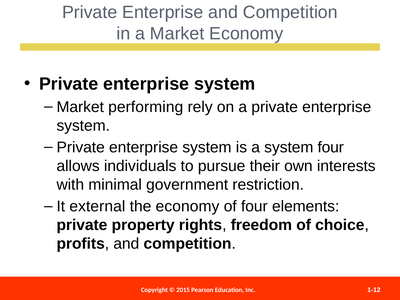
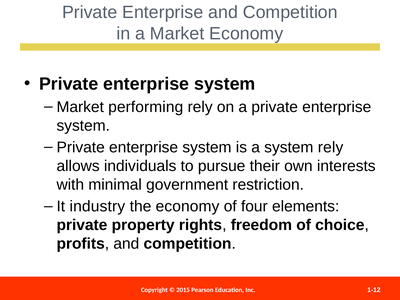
system four: four -> rely (331, 147)
external: external -> industry (97, 207)
